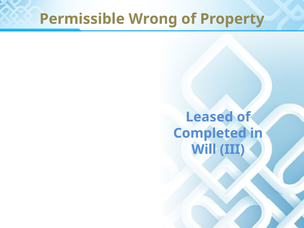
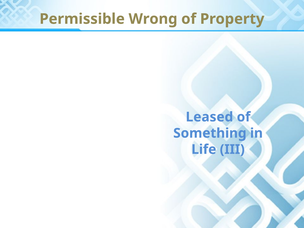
Completed: Completed -> Something (210, 133)
Will: Will -> Life (204, 149)
